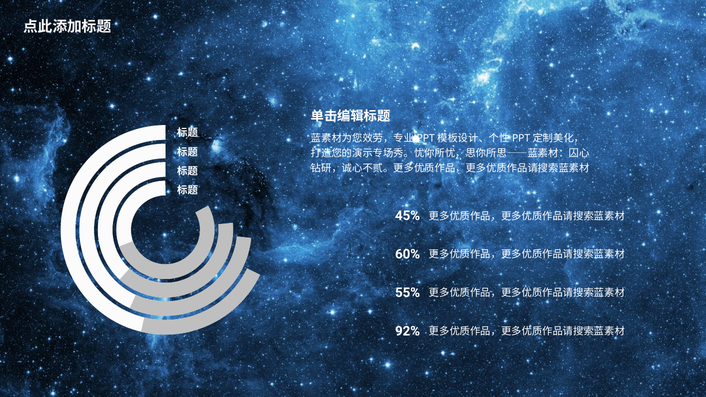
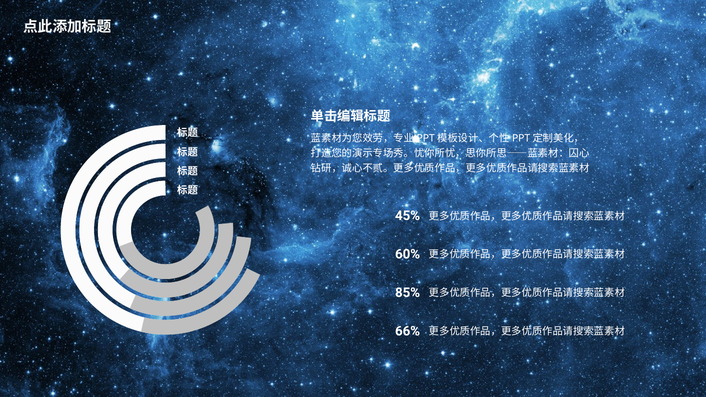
55%: 55% -> 85% (408, 293)
92%: 92% -> 66% (408, 331)
